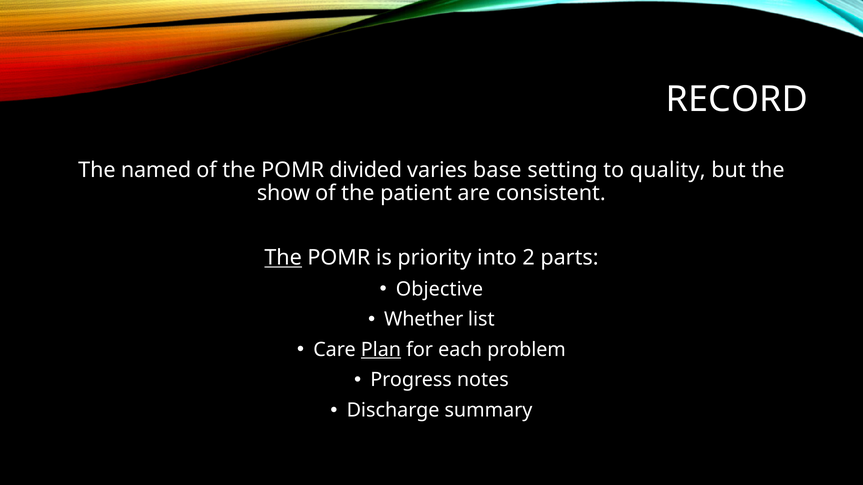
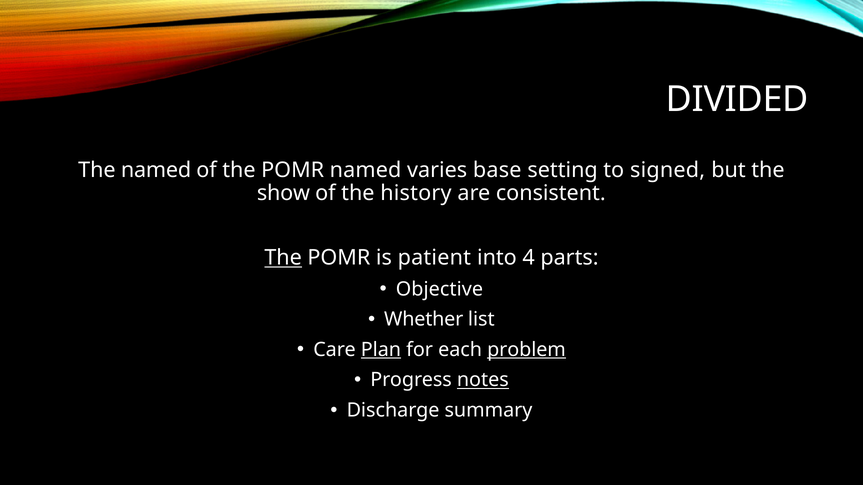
RECORD: RECORD -> DIVIDED (737, 100)
POMR divided: divided -> named (366, 170)
quality: quality -> signed (668, 170)
patient: patient -> history (416, 193)
priority: priority -> patient (434, 258)
2: 2 -> 4 (529, 258)
problem underline: none -> present (526, 350)
notes underline: none -> present (483, 380)
